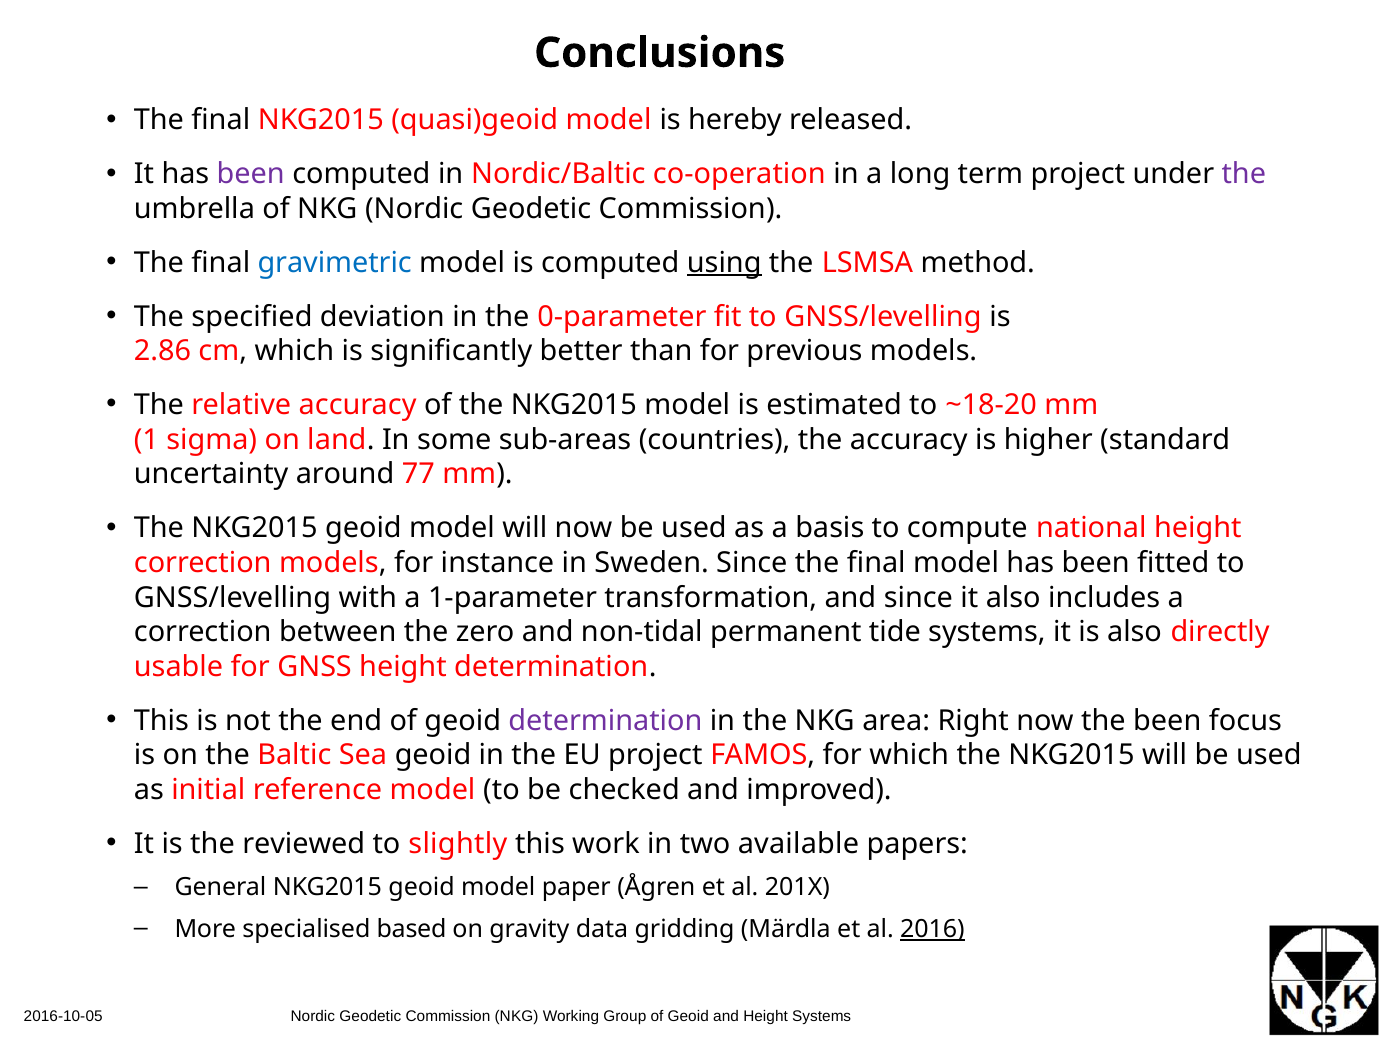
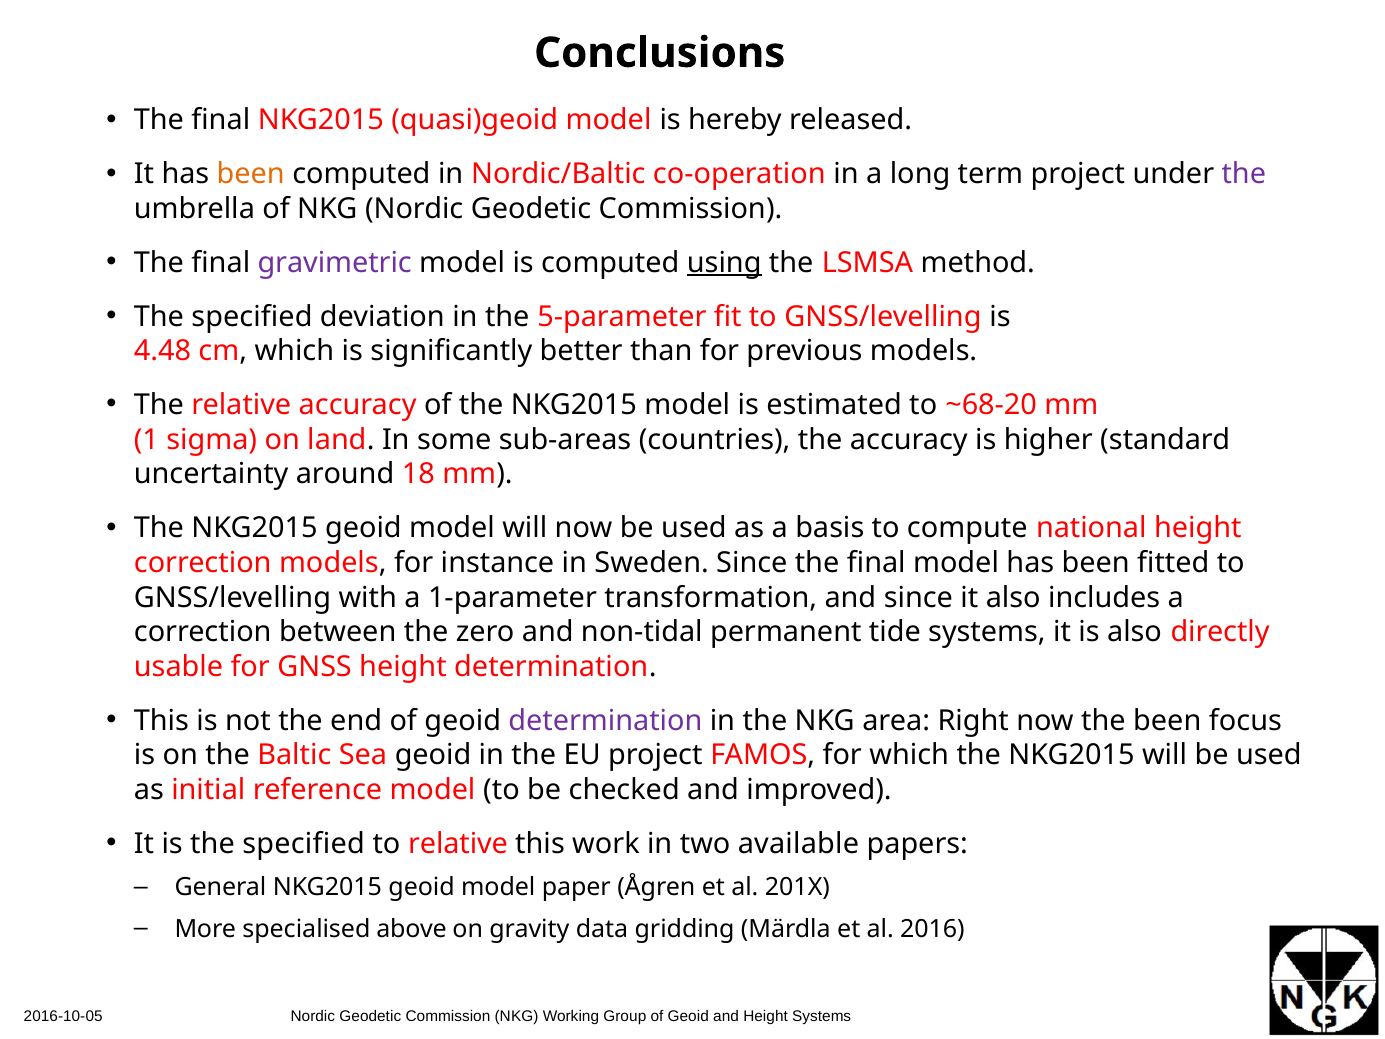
been colour: purple -> orange (251, 174)
gravimetric colour: blue -> purple (335, 263)
0-parameter: 0-parameter -> 5-parameter (622, 317)
2.86: 2.86 -> 4.48 (162, 351)
~18-20: ~18-20 -> ~68-20 (991, 405)
77: 77 -> 18 (418, 474)
is the reviewed: reviewed -> specified (304, 844)
to slightly: slightly -> relative (458, 844)
based: based -> above (412, 929)
2016 underline: present -> none (932, 929)
